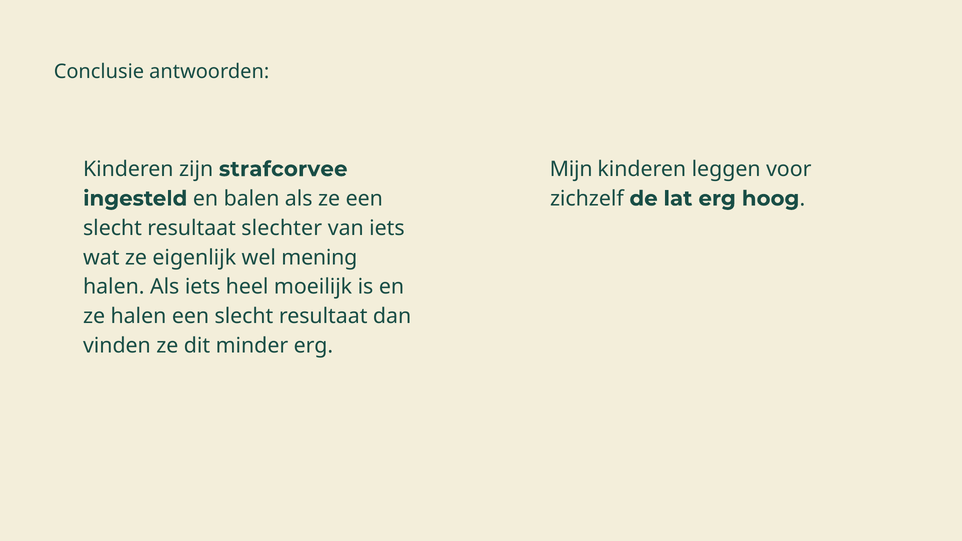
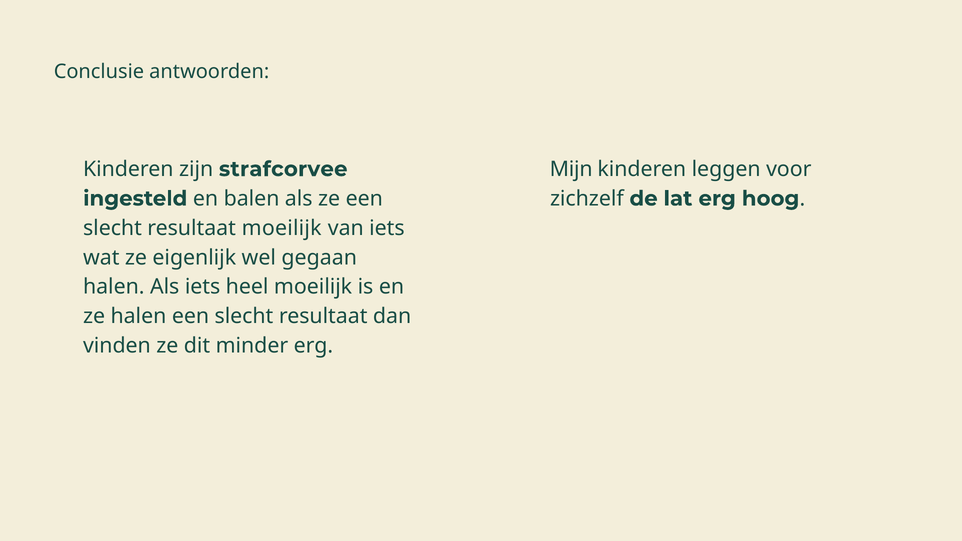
resultaat slechter: slechter -> moeilijk (282, 228)
mening: mening -> gegaan (319, 258)
